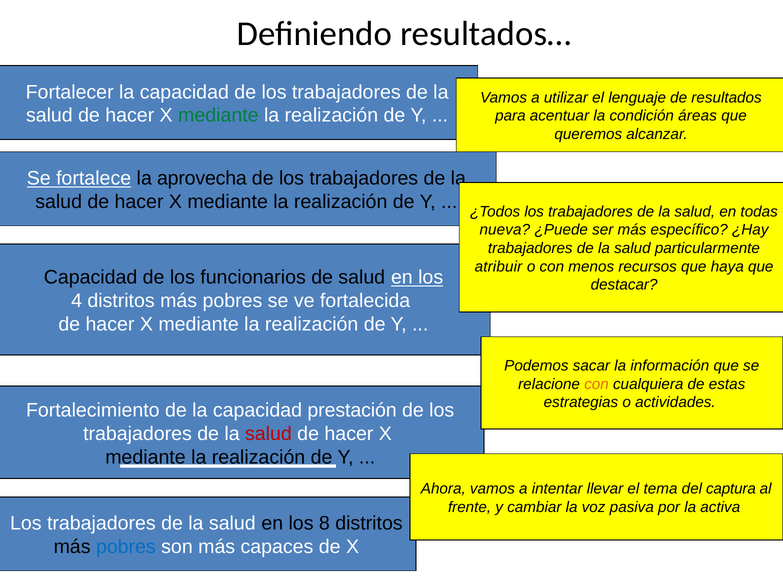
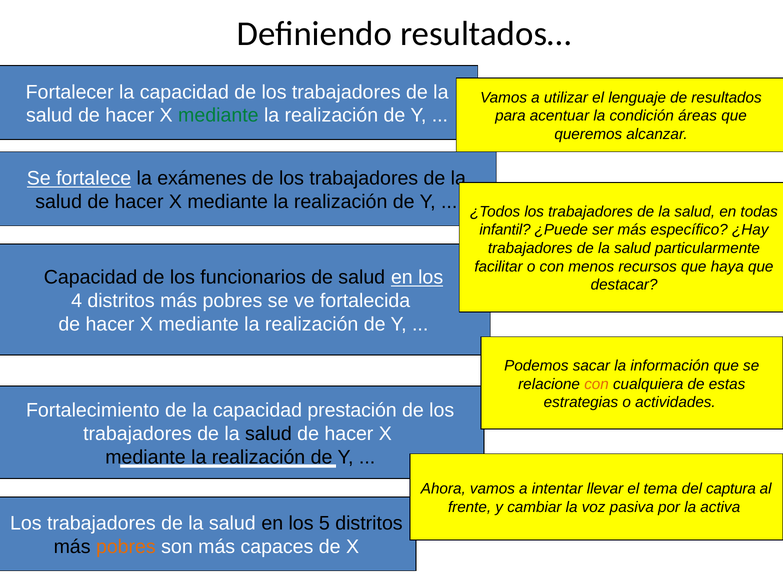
aprovecha: aprovecha -> exámenes (202, 178)
nueva: nueva -> infantil (505, 230)
atribuir: atribuir -> facilitar (499, 267)
salud colour: red -> black (268, 434)
8: 8 -> 5 (324, 524)
pobres colour: blue -> orange (126, 547)
